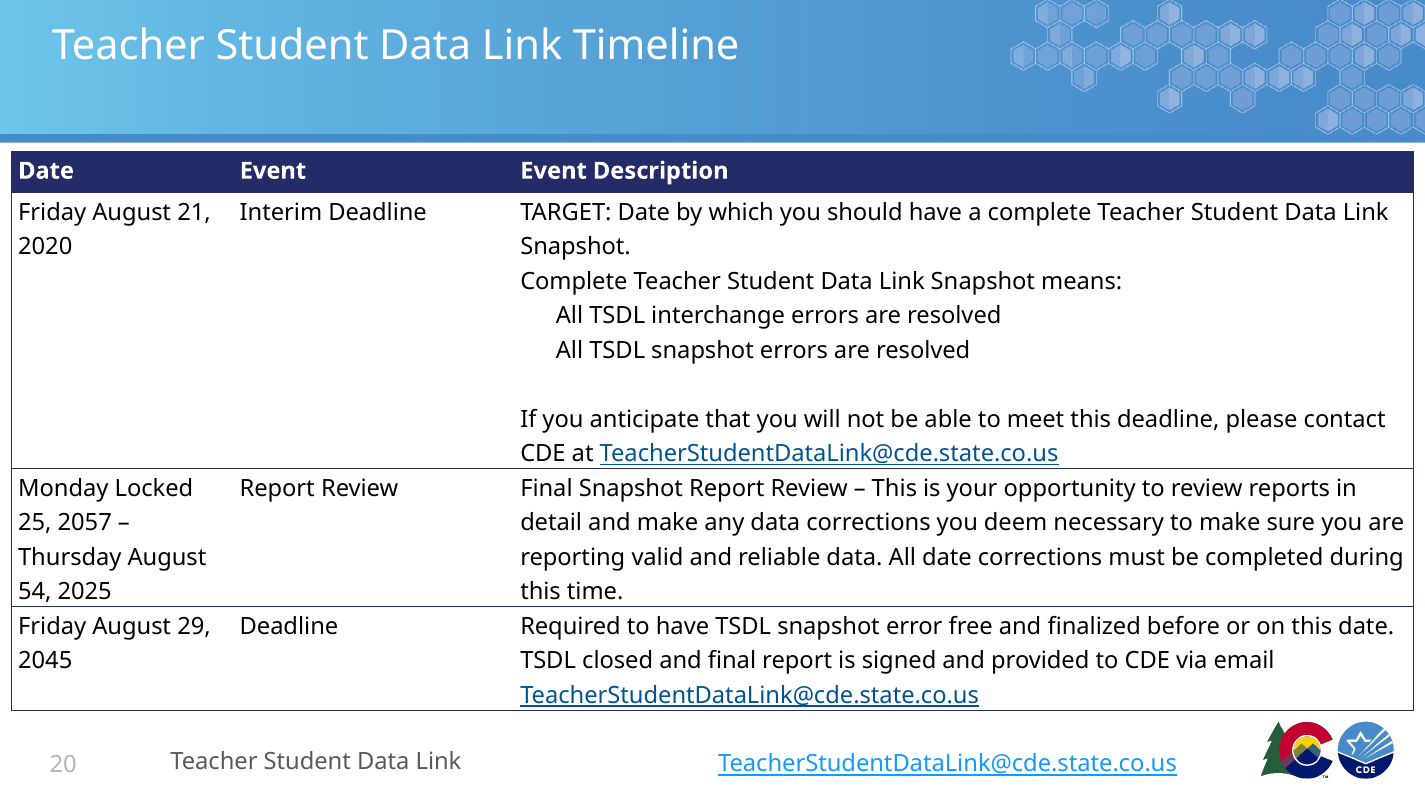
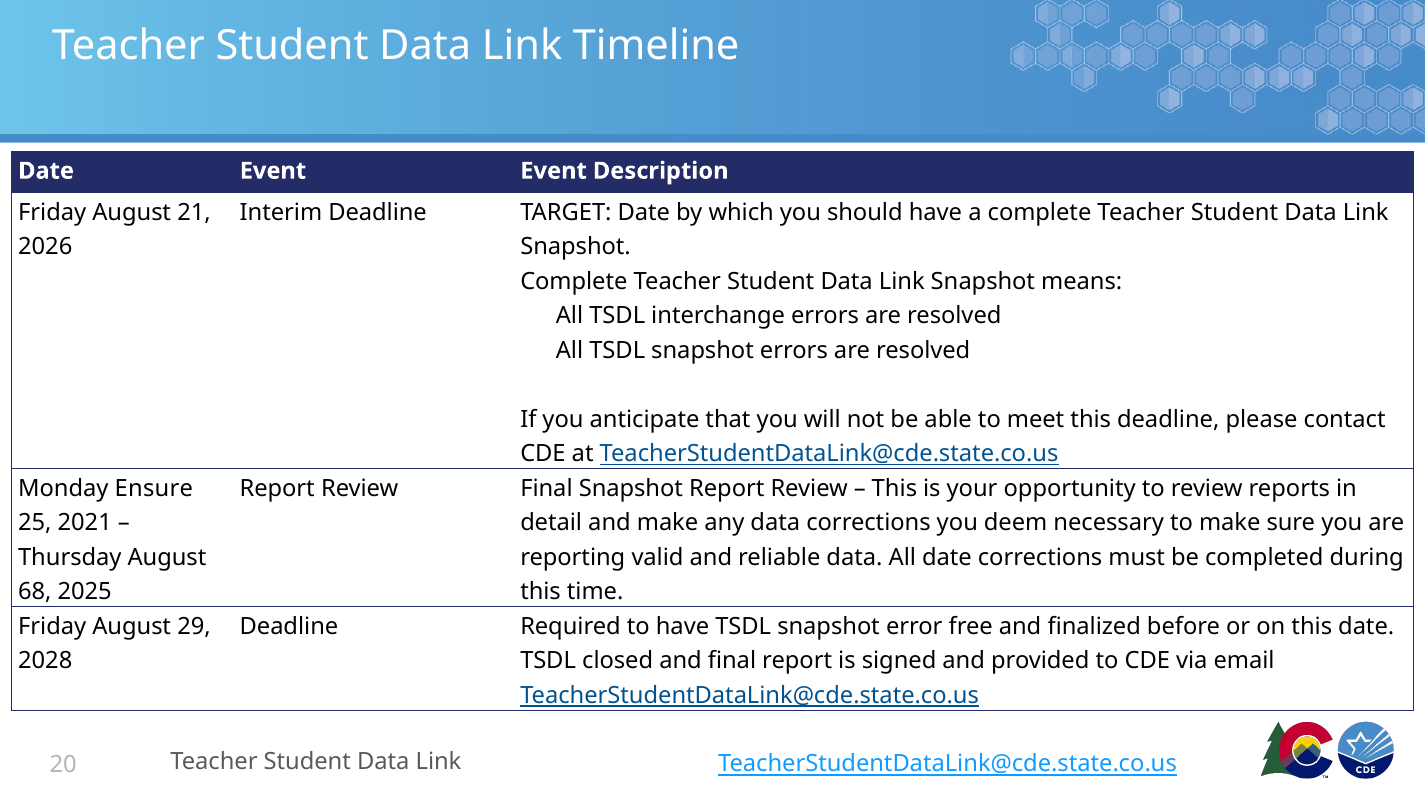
2020: 2020 -> 2026 (45, 247)
Locked: Locked -> Ensure (154, 488)
2057: 2057 -> 2021 (85, 522)
54: 54 -> 68 (35, 591)
2045: 2045 -> 2028 (45, 660)
